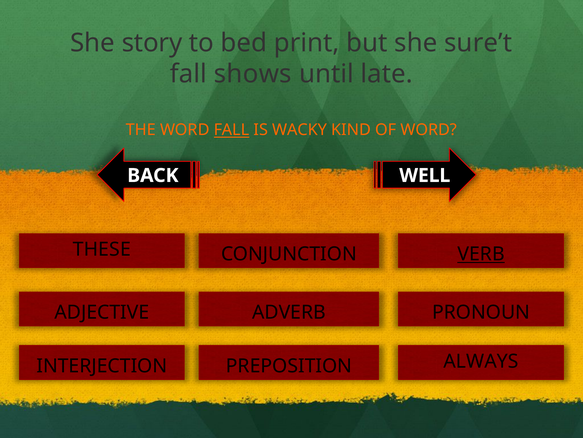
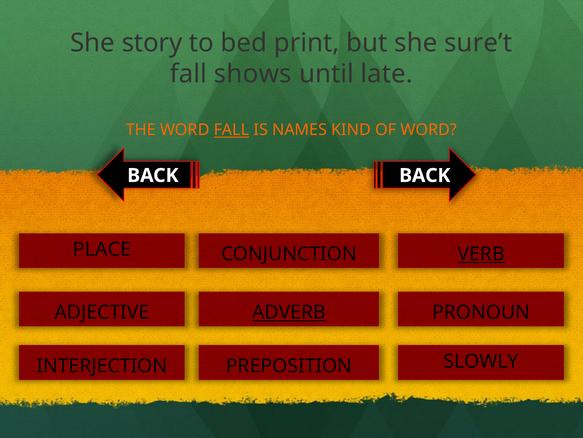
WACKY: WACKY -> NAMES (300, 129)
BACK WELL: WELL -> BACK (425, 175)
THESE: THESE -> PLACE (102, 249)
ADVERB underline: none -> present (289, 312)
ALWAYS: ALWAYS -> SLOWLY (481, 361)
